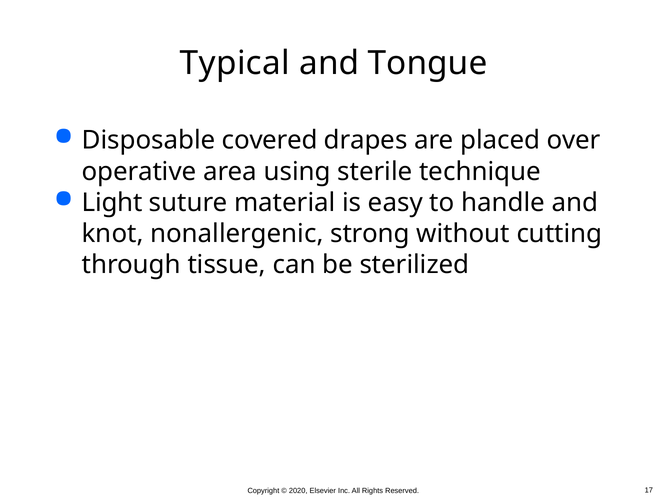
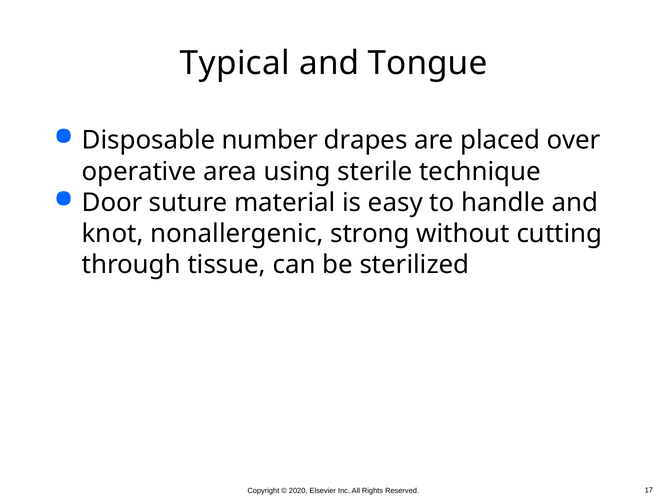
covered: covered -> number (270, 140)
Light: Light -> Door (112, 203)
